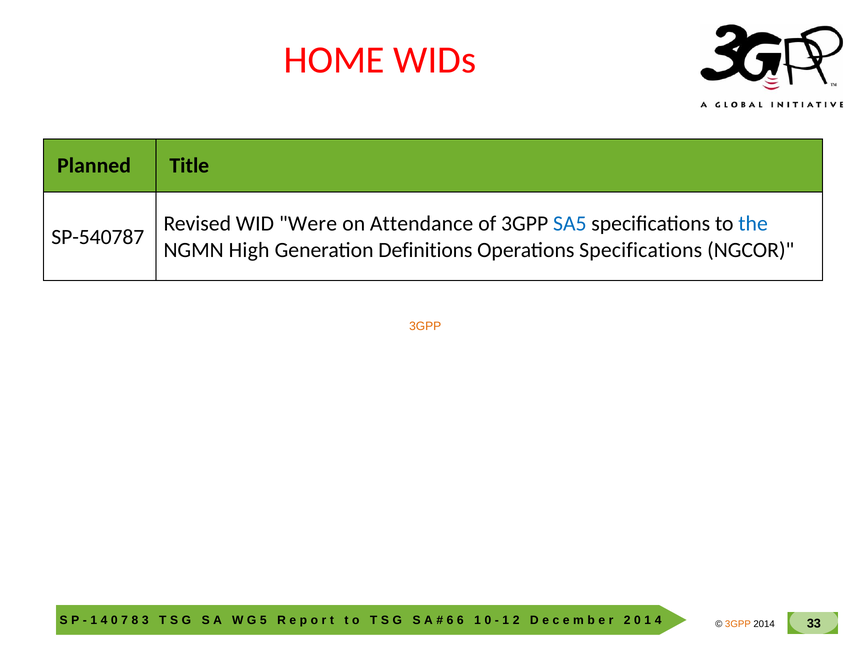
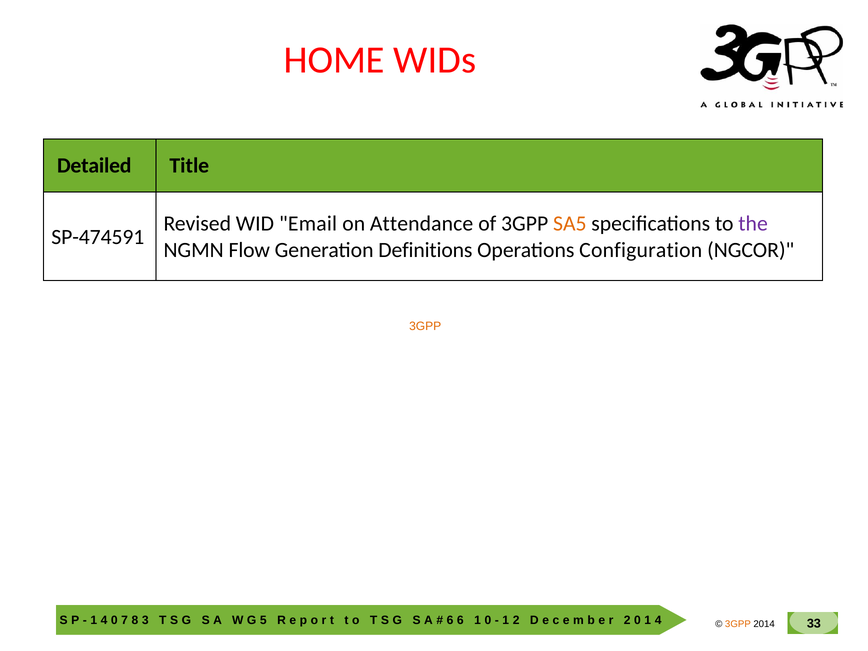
Planned: Planned -> Detailed (94, 166)
Were: Were -> Email (308, 224)
SA5 colour: blue -> orange (570, 224)
the colour: blue -> purple (753, 224)
SP-540787: SP-540787 -> SP-474591 (98, 237)
High: High -> Flow (249, 250)
Operations Specifications: Specifications -> Configuration (641, 250)
